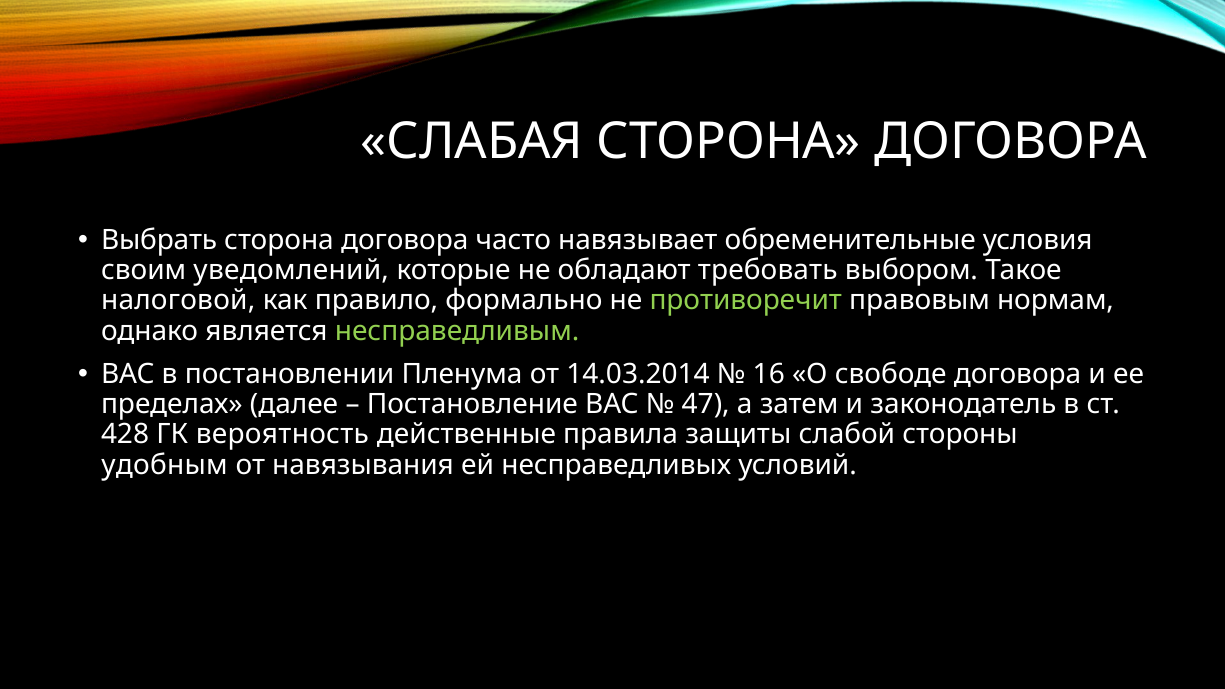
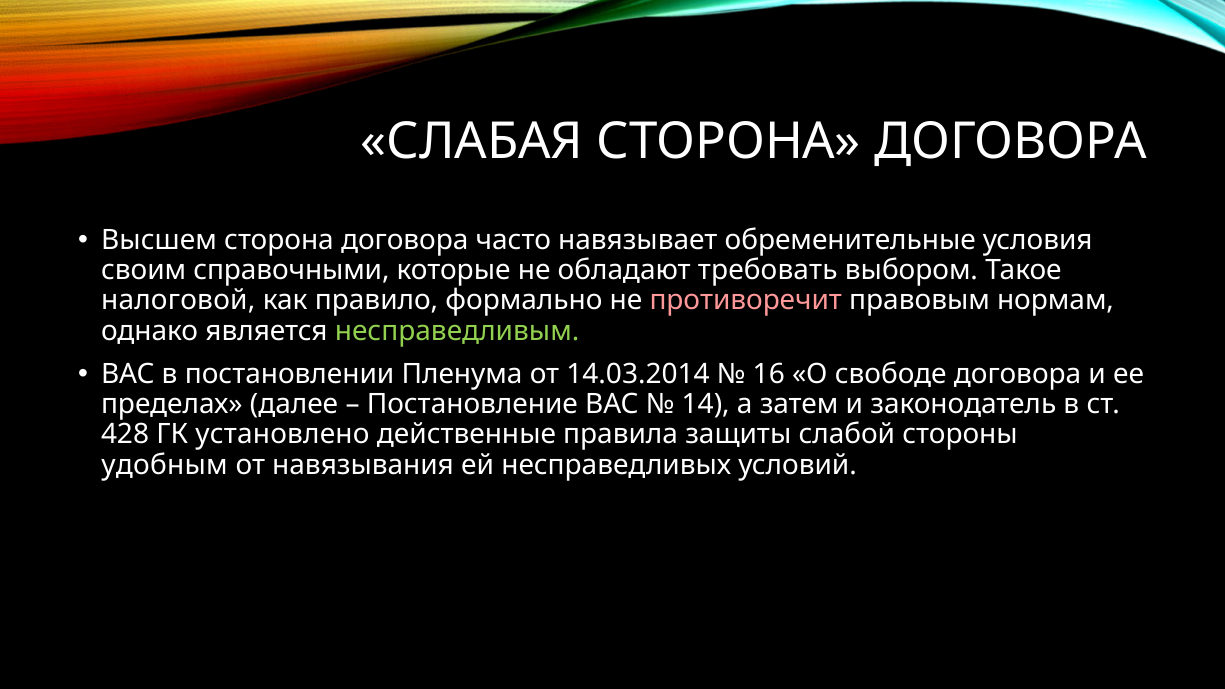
Выбрать: Выбрать -> Высшем (159, 240)
уведомлений: уведомлений -> справочными (291, 270)
противоречит colour: light green -> pink (746, 301)
47: 47 -> 14 (706, 404)
вероятность: вероятность -> установлено (282, 435)
